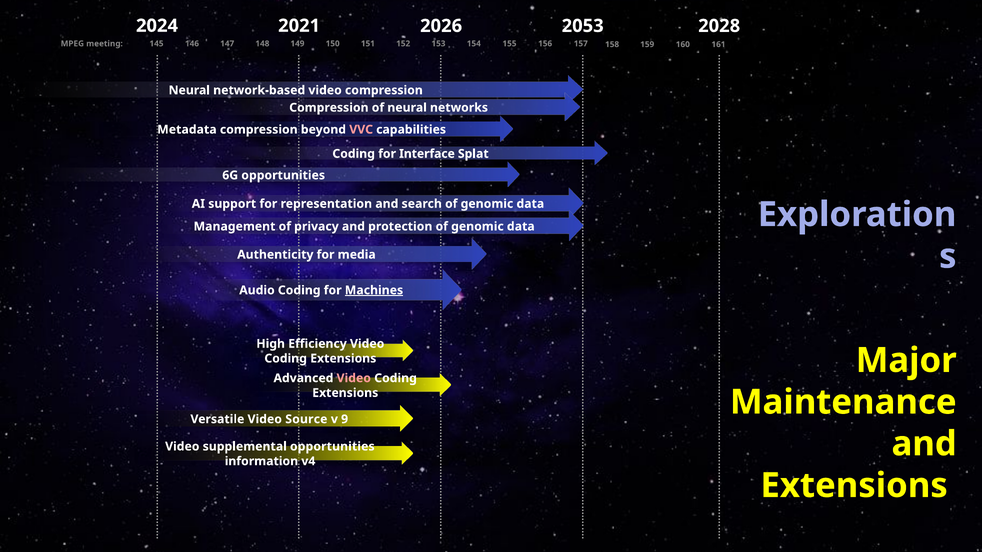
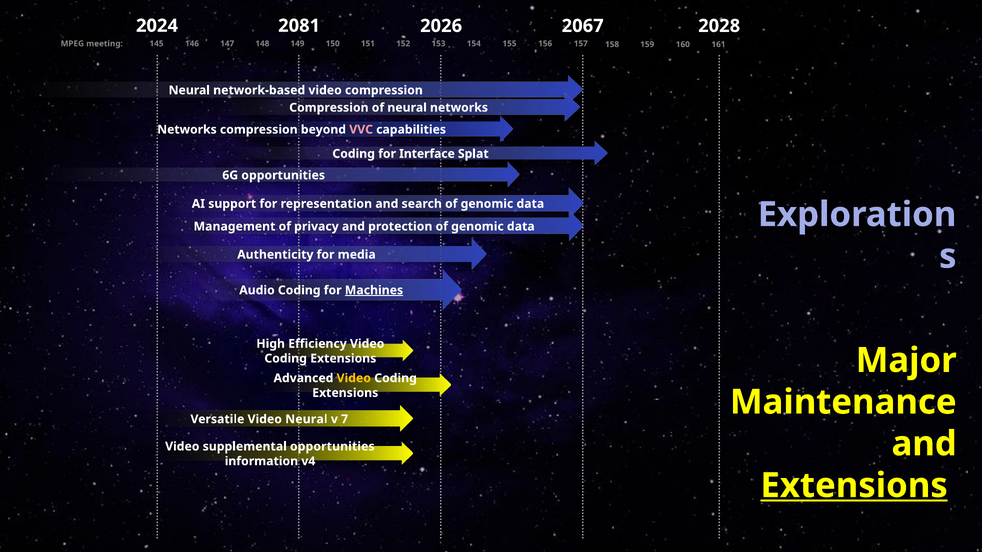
2021: 2021 -> 2081 (299, 26)
2053: 2053 -> 2067 (583, 26)
Metadata: Metadata -> Networks (187, 130)
Video colour: pink -> yellow (354, 378)
Video Source: Source -> Neural (306, 419)
9: 9 -> 7 (345, 419)
Extensions underline: none -> present (854, 486)
